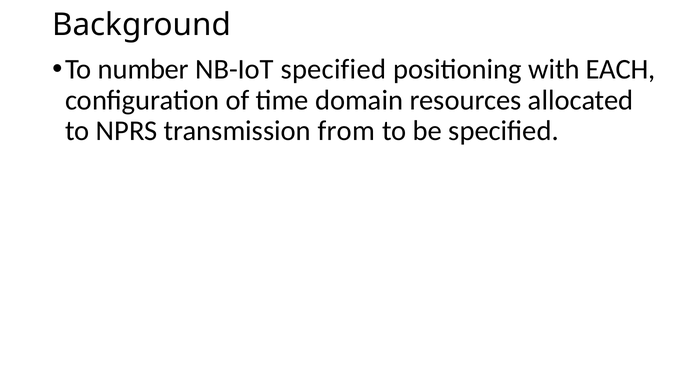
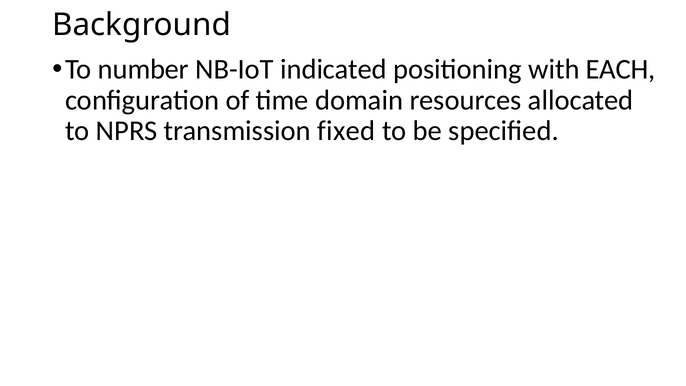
NB-IoT specified: specified -> indicated (334, 69)
from: from -> fixed (346, 131)
